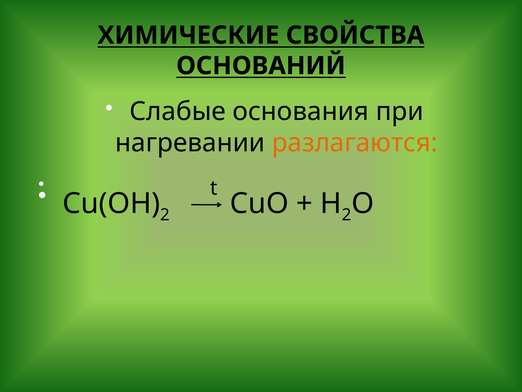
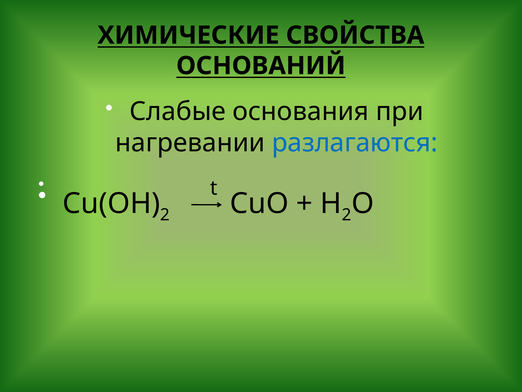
разлагаются colour: orange -> blue (355, 143)
